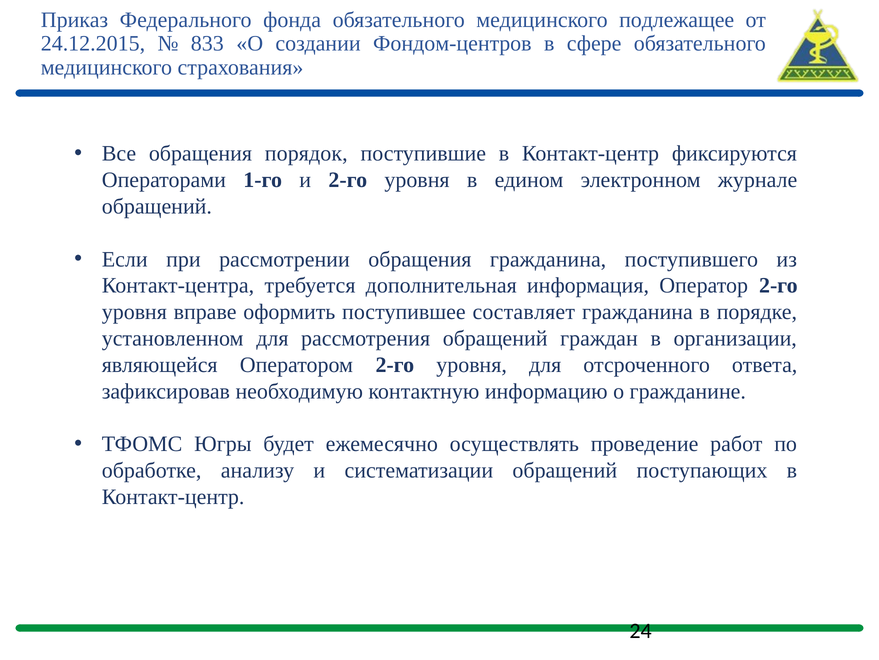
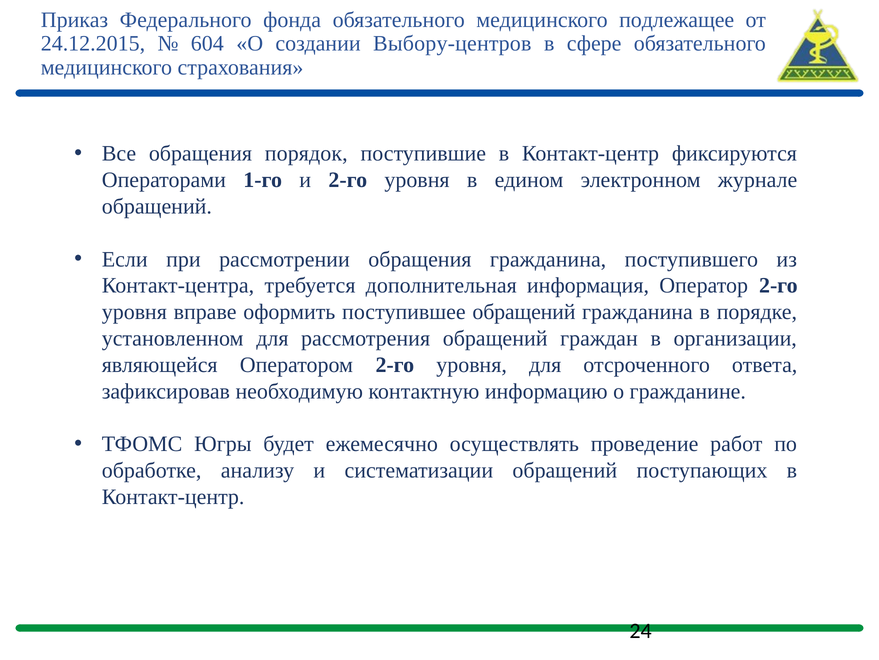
833: 833 -> 604 (207, 44)
Фондом-центров: Фондом-центров -> Выбору-центров (452, 44)
поступившее составляет: составляет -> обращений (524, 312)
